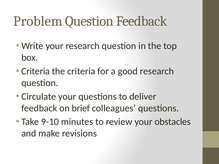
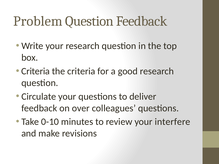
brief: brief -> over (81, 108)
9-10: 9-10 -> 0-10 (50, 122)
obstacles: obstacles -> interfere (173, 122)
